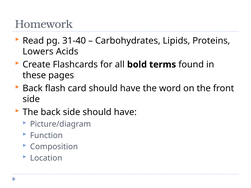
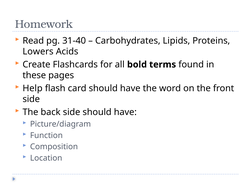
Back: Back -> Help (33, 88)
